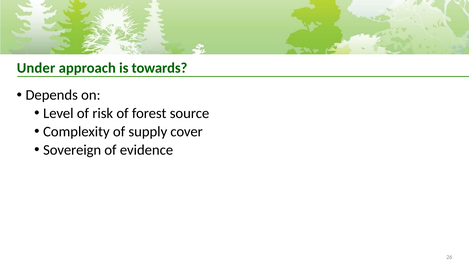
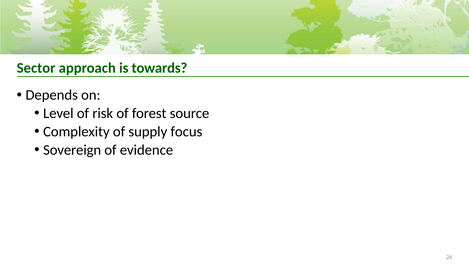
Under: Under -> Sector (36, 68)
cover: cover -> focus (186, 132)
